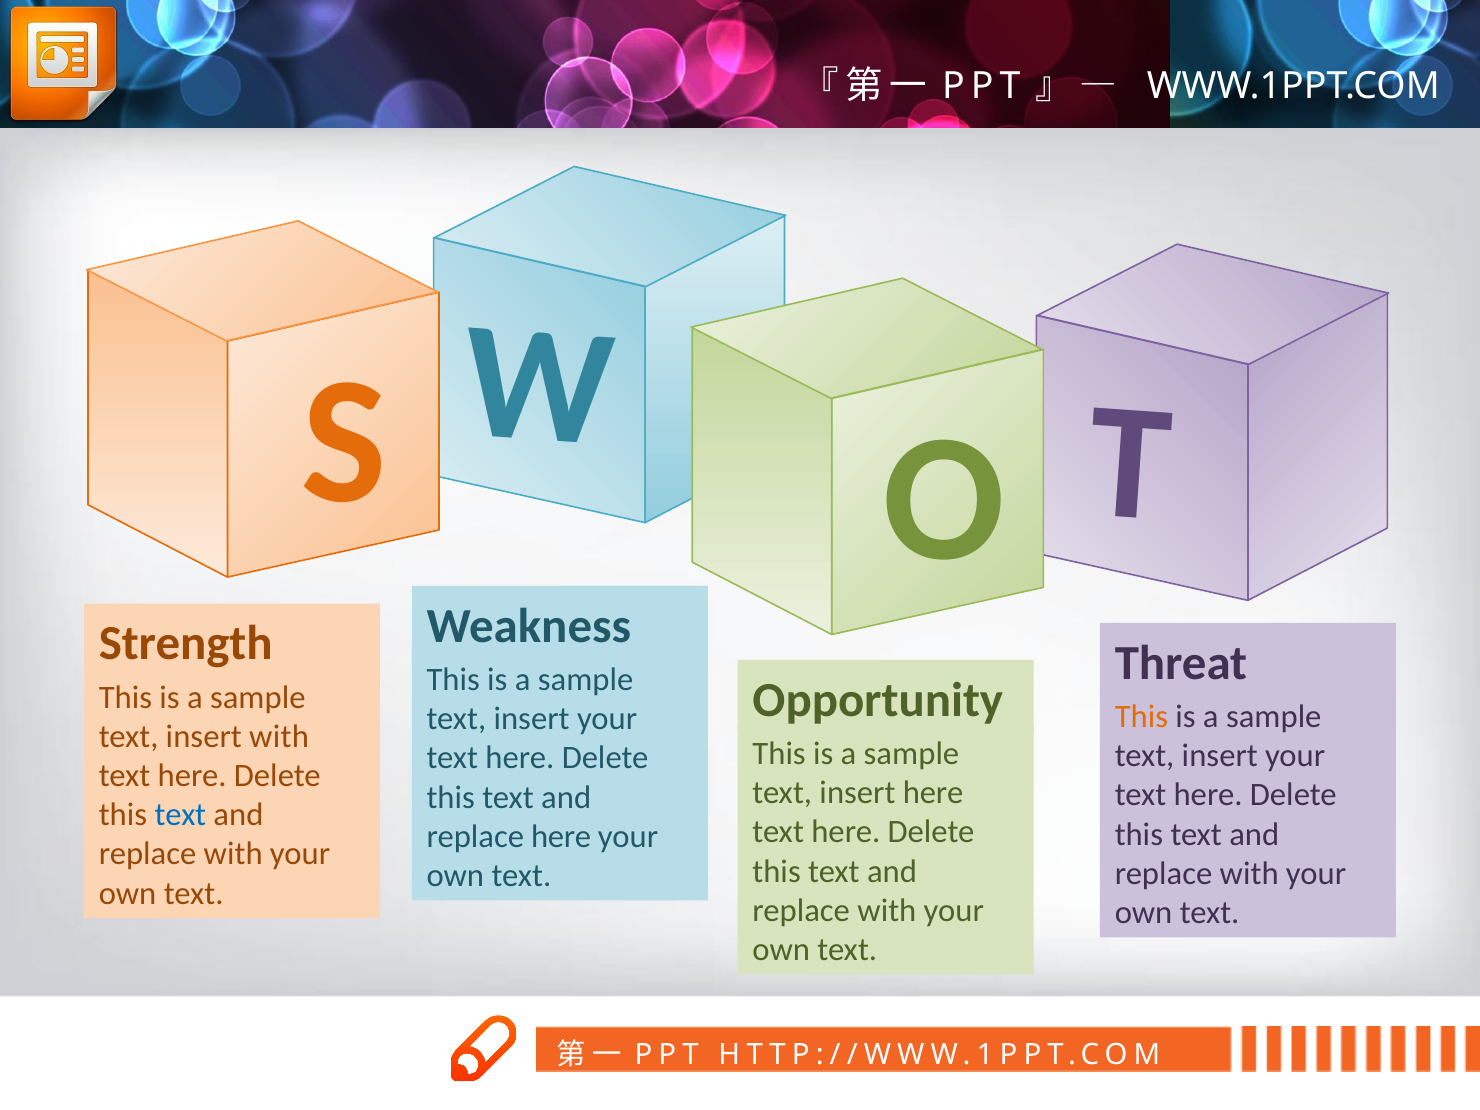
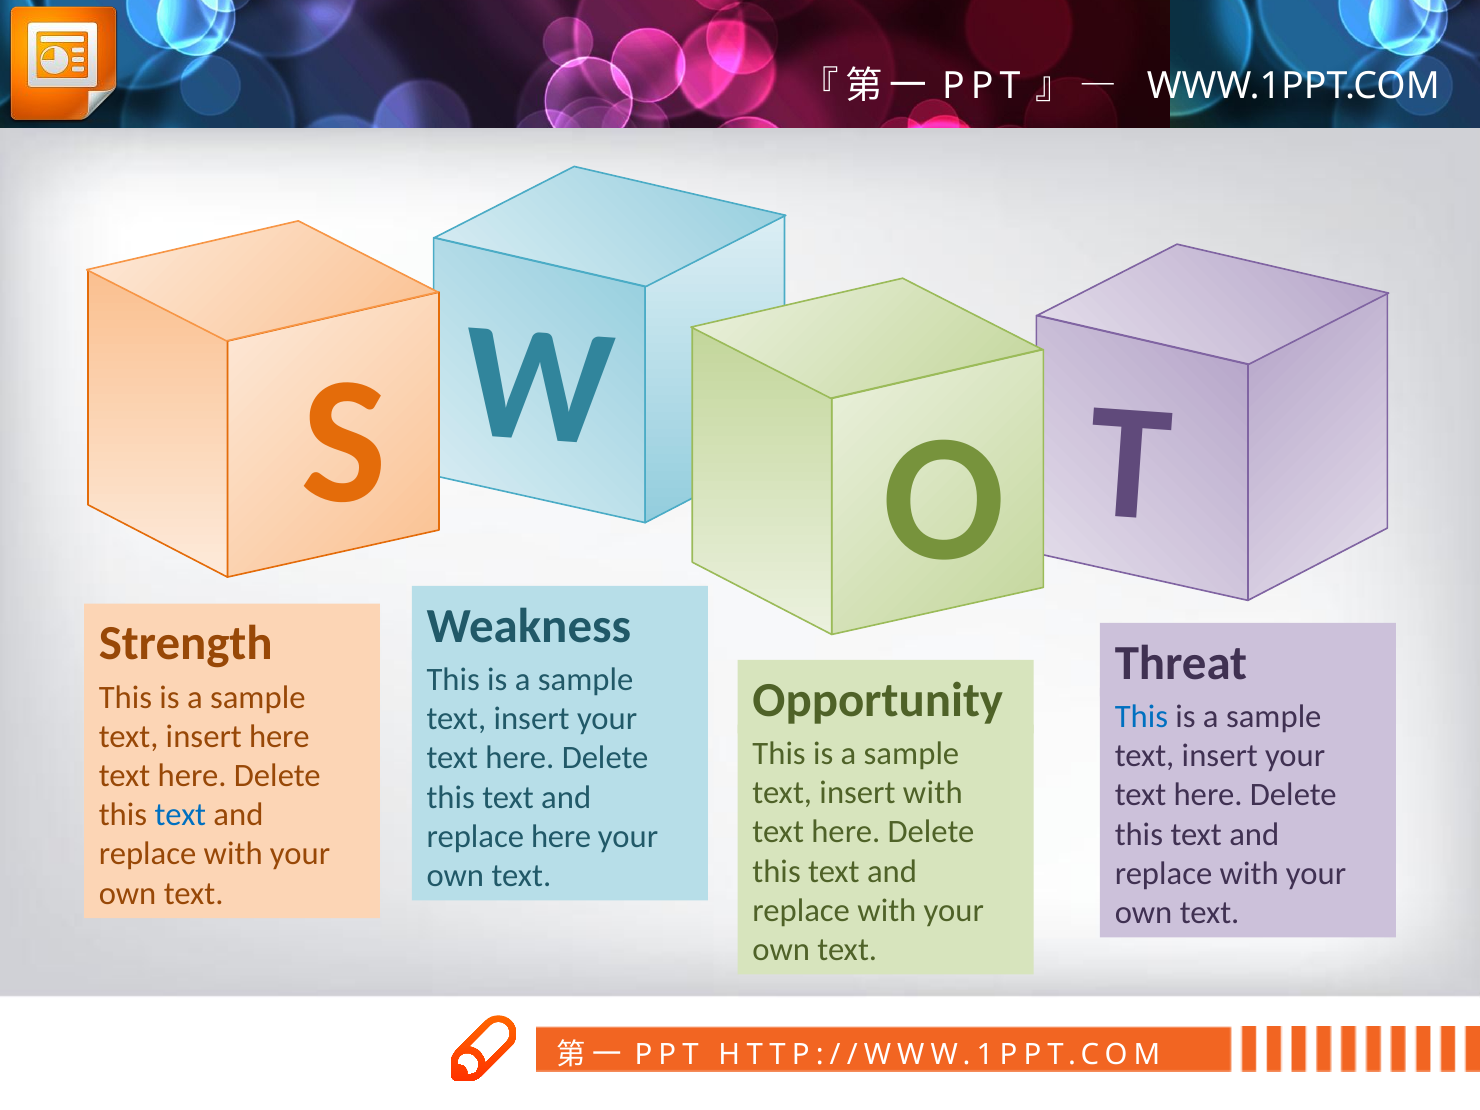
This colour: orange -> blue (1141, 717)
insert with: with -> here (279, 737)
insert here: here -> with (933, 793)
